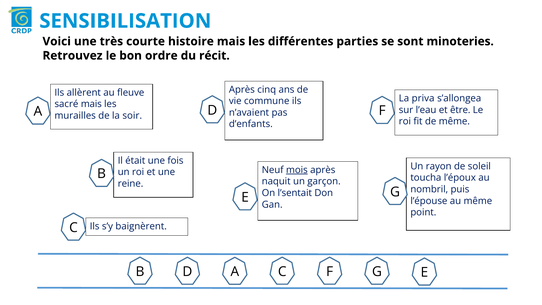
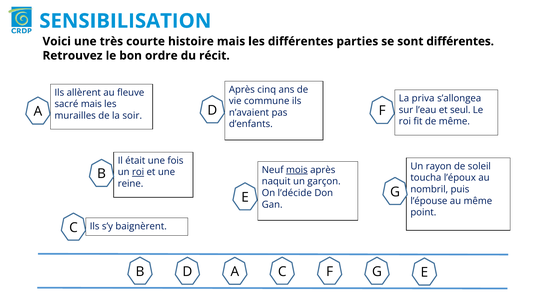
sont minoteries: minoteries -> différentes (460, 41)
être: être -> seul (460, 110)
roi underline: none -> present (138, 172)
l’sentait: l’sentait -> l’décide (295, 193)
